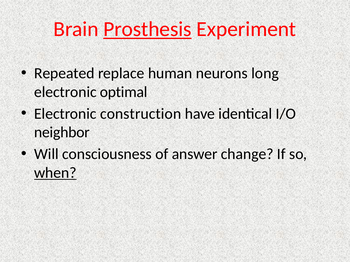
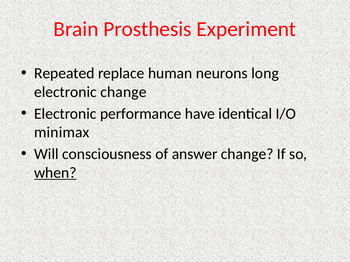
Prosthesis underline: present -> none (147, 29)
electronic optimal: optimal -> change (124, 92)
construction: construction -> performance (141, 114)
neighbor: neighbor -> minimax (62, 133)
